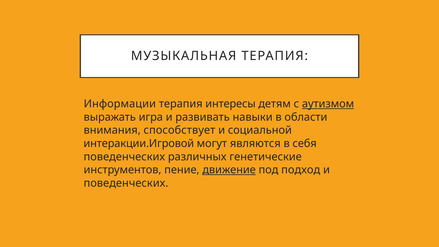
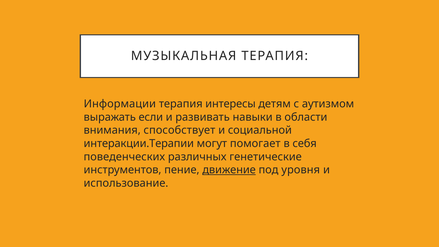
аутизмом underline: present -> none (328, 104)
игра: игра -> если (151, 117)
интеракции.Игровой: интеракции.Игровой -> интеракции.Терапии (139, 144)
являются: являются -> помогает (255, 144)
подход: подход -> уровня (301, 170)
поведенческих: поведенческих -> использование (126, 183)
